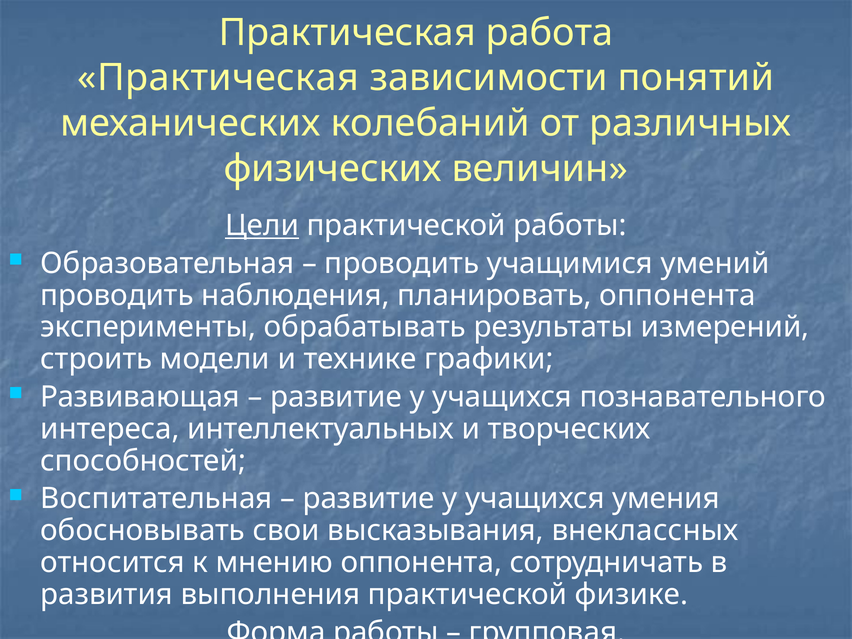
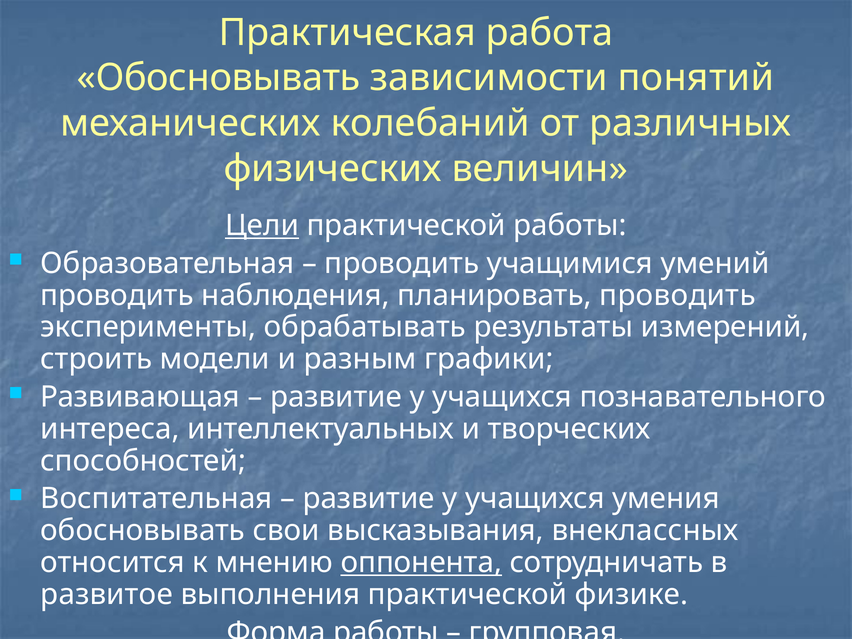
Практическая: Практическая -> Обосновывать (219, 78)
планировать оппонента: оппонента -> проводить (678, 295)
технике: технике -> разным (360, 359)
оппонента underline: none -> present (421, 563)
развития: развития -> развитое (107, 594)
